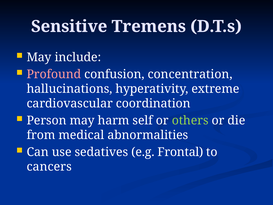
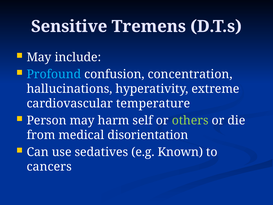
Profound colour: pink -> light blue (54, 74)
coordination: coordination -> temperature (153, 103)
abnormalities: abnormalities -> disorientation (148, 135)
Frontal: Frontal -> Known (180, 152)
